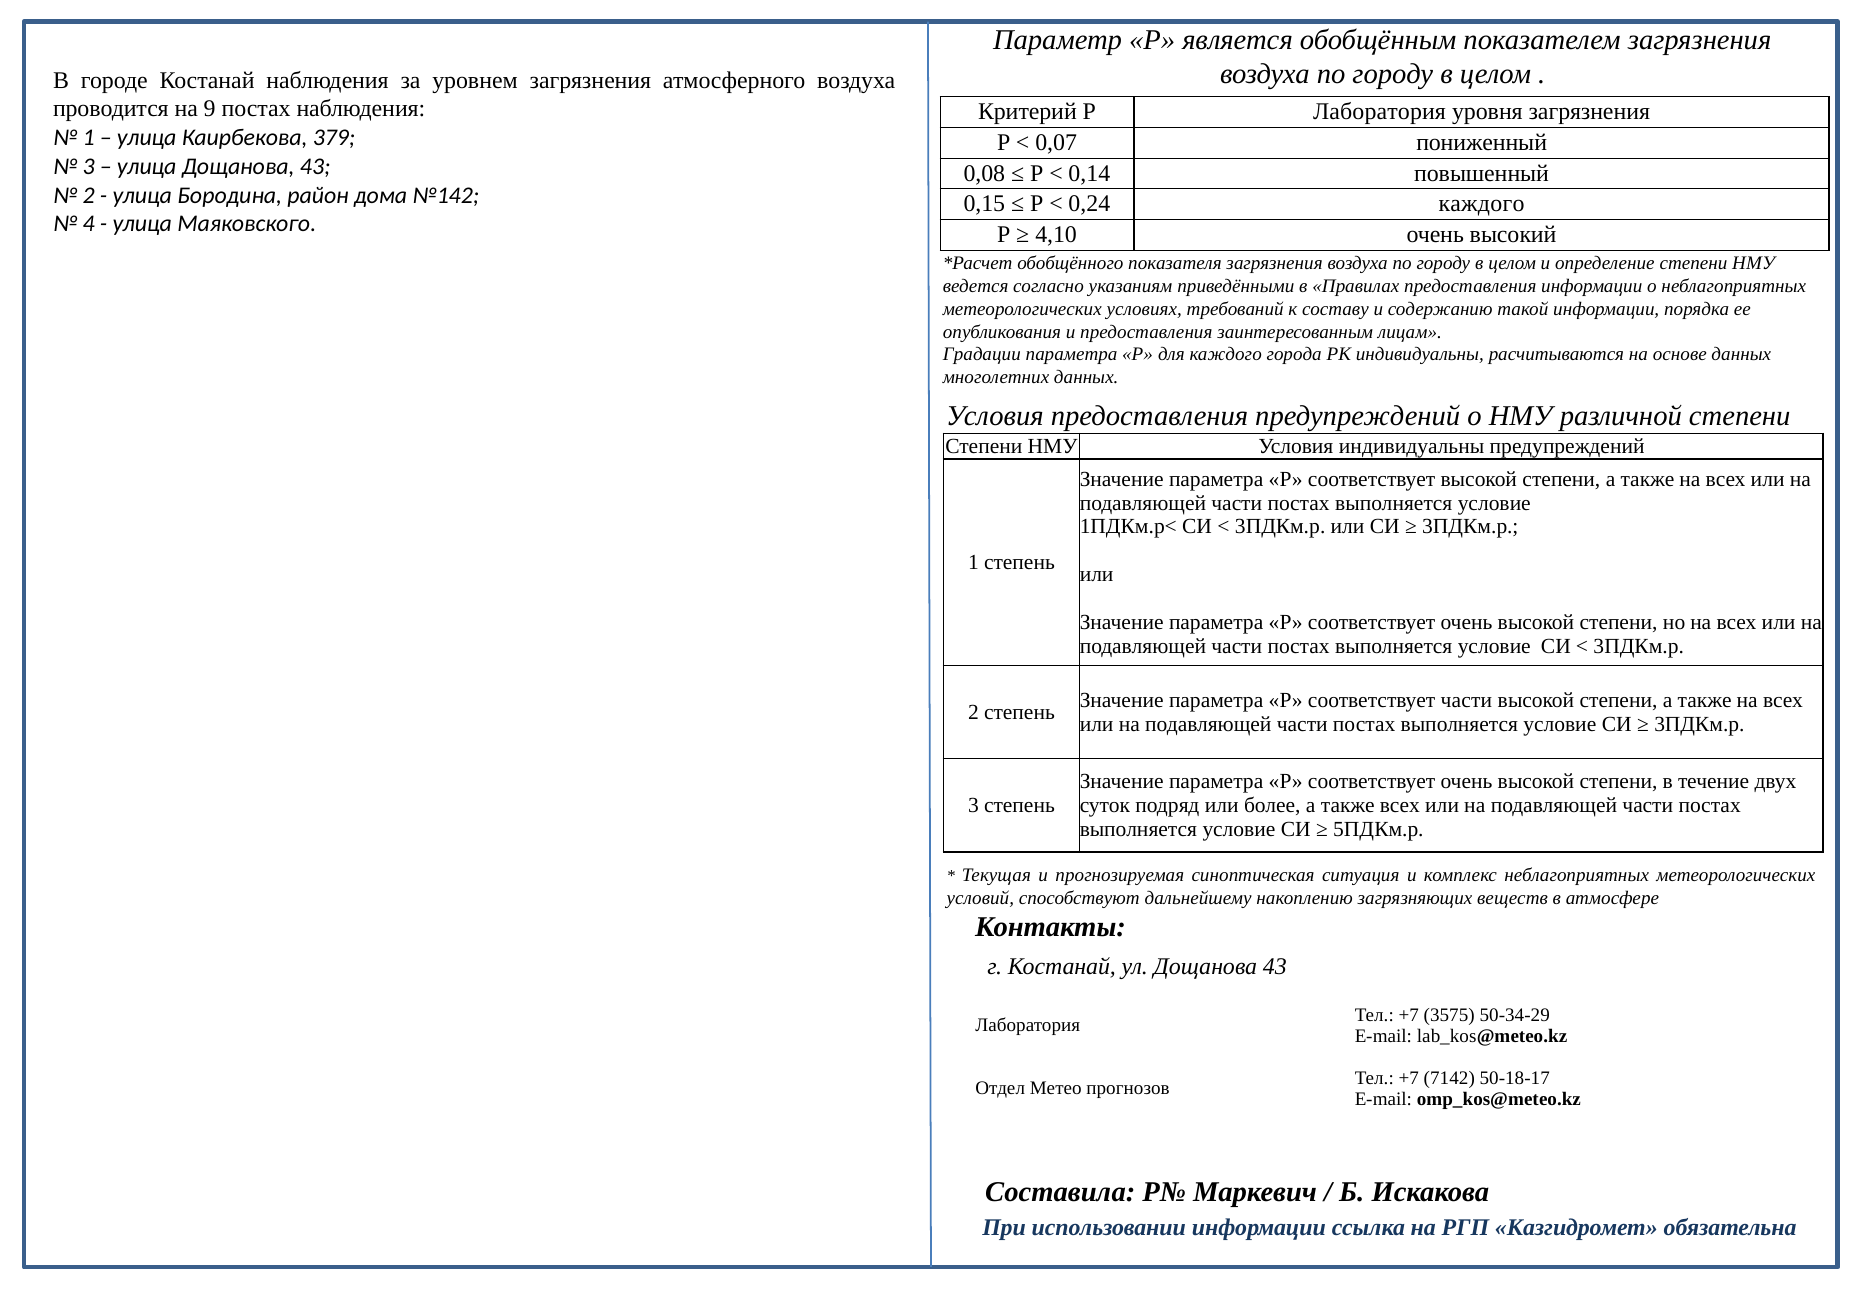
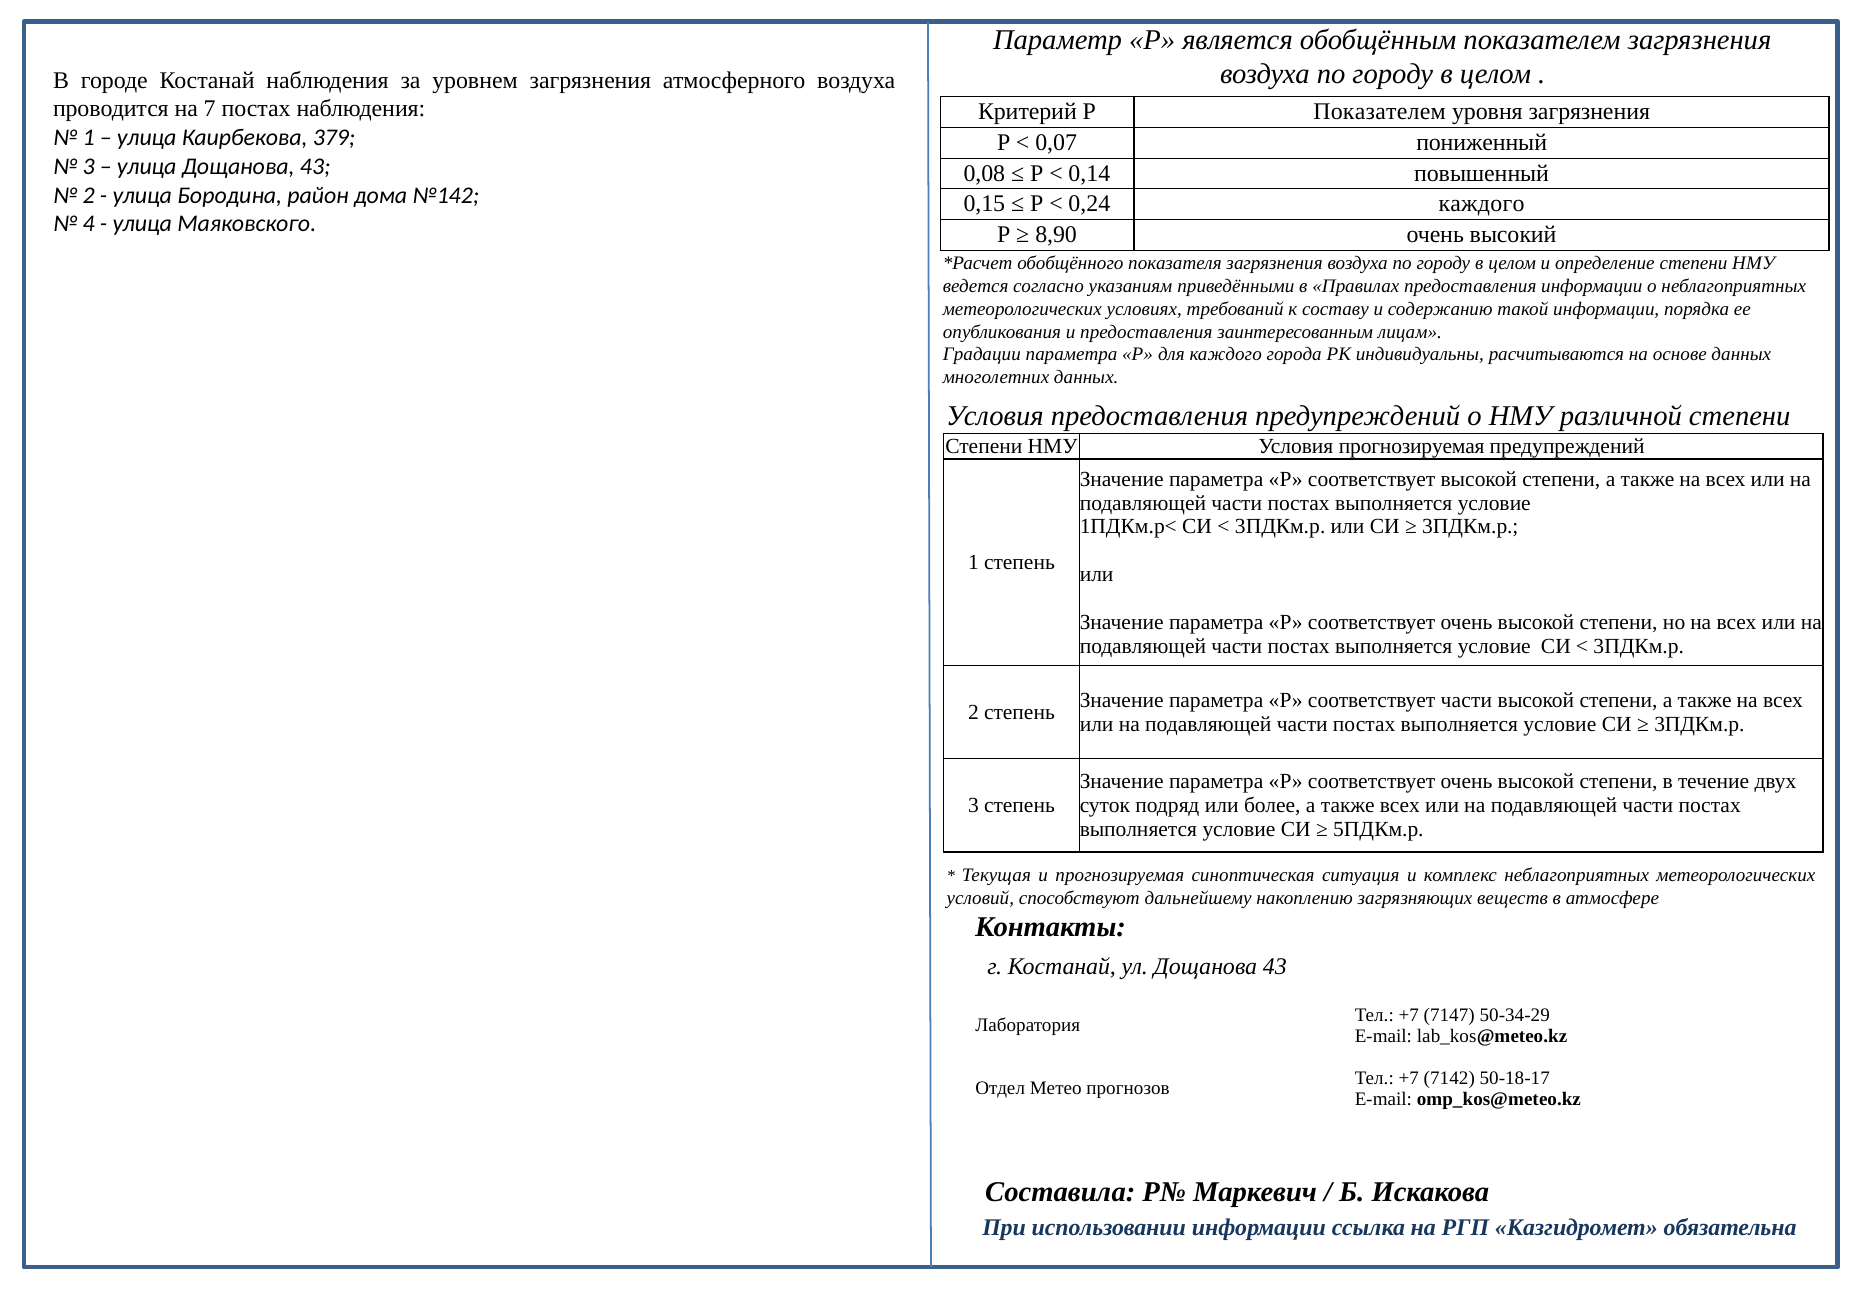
9: 9 -> 7 (210, 109)
Р Лаборатория: Лаборатория -> Показателем (1380, 112)
4,10: 4,10 -> 8,90 (1056, 235)
Условия индивидуальны: индивидуальны -> прогнозируемая (1412, 446)
3575: 3575 -> 7147 (1449, 1015)
